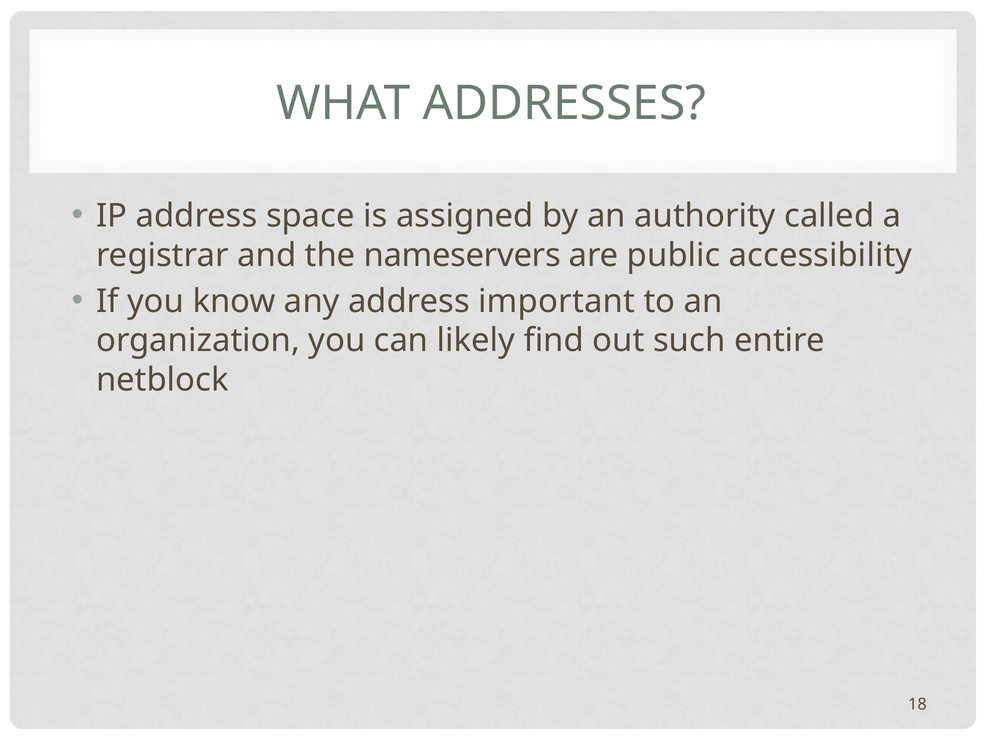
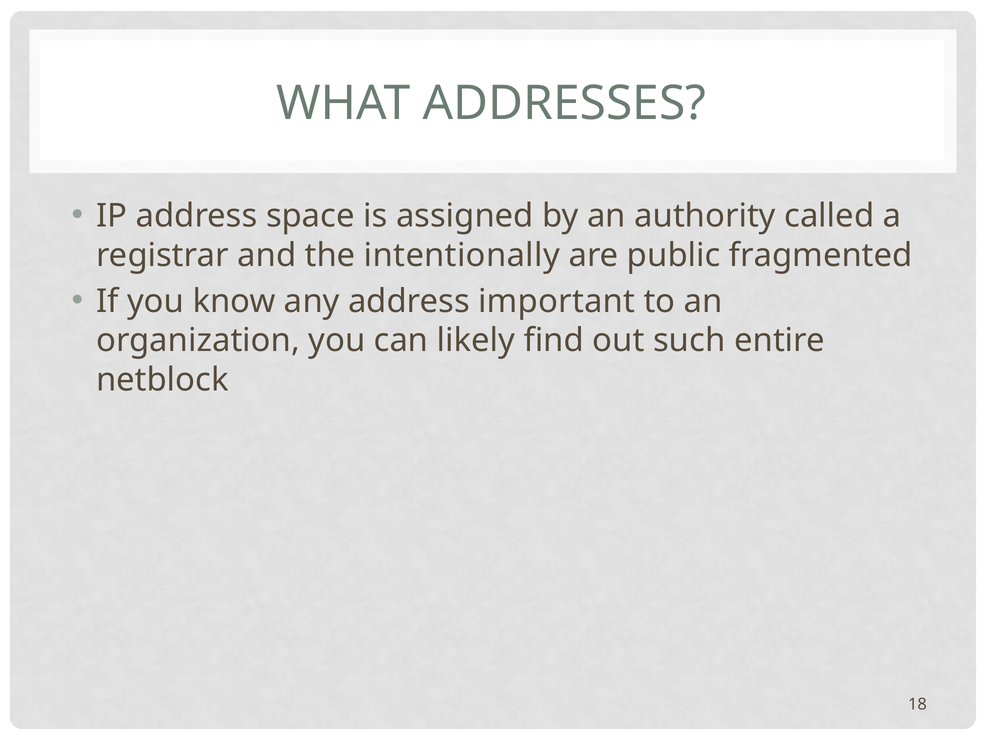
nameservers: nameservers -> intentionally (462, 255)
accessibility: accessibility -> fragmented (821, 255)
